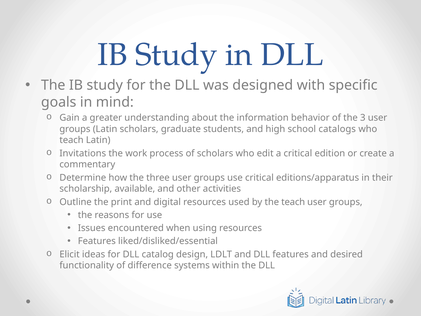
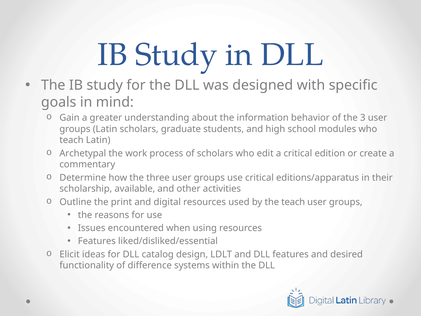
catalogs: catalogs -> modules (337, 129)
Invitations: Invitations -> Archetypal (83, 153)
